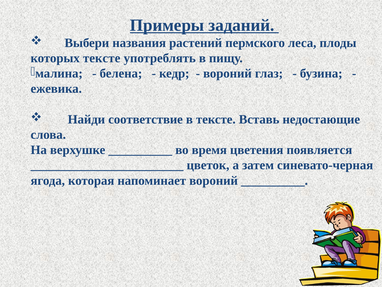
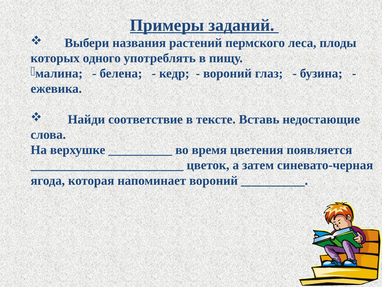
которых тексте: тексте -> одного (102, 58)
